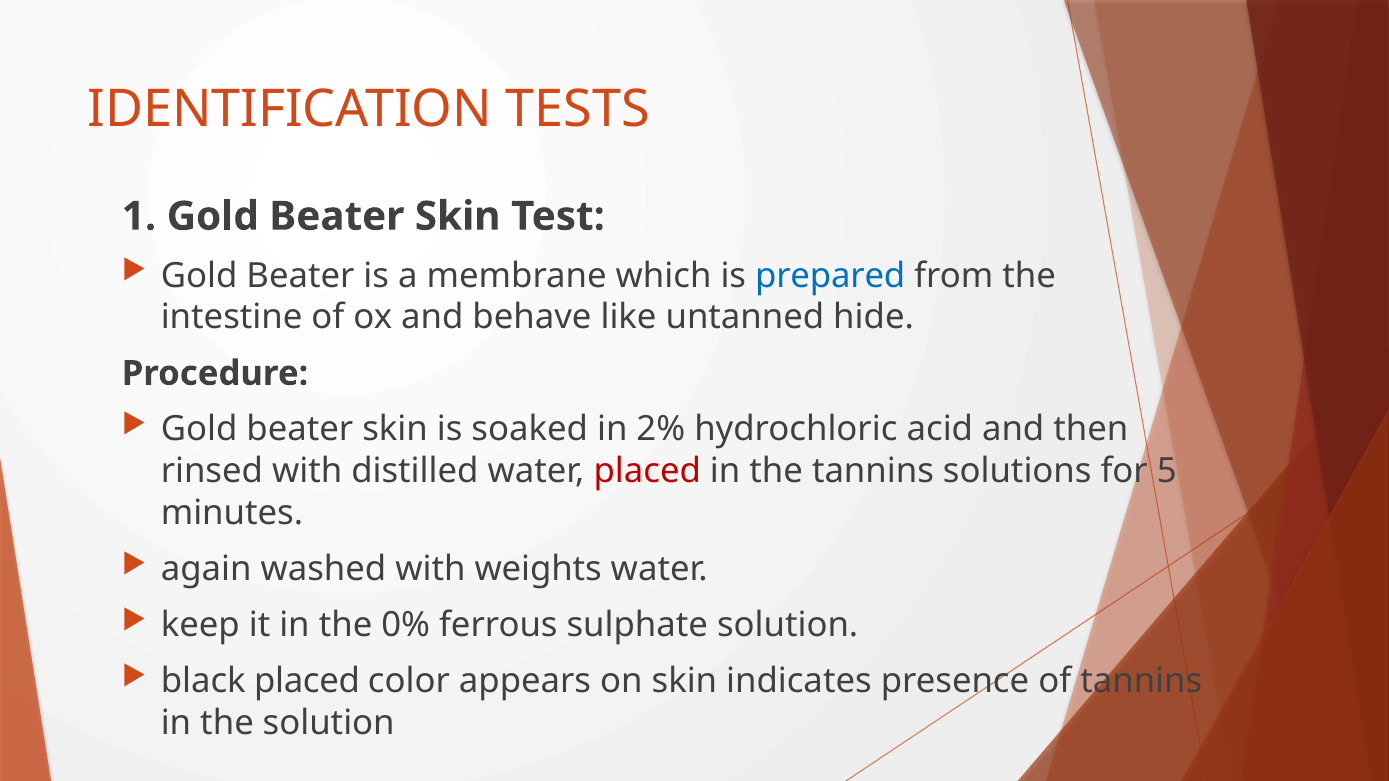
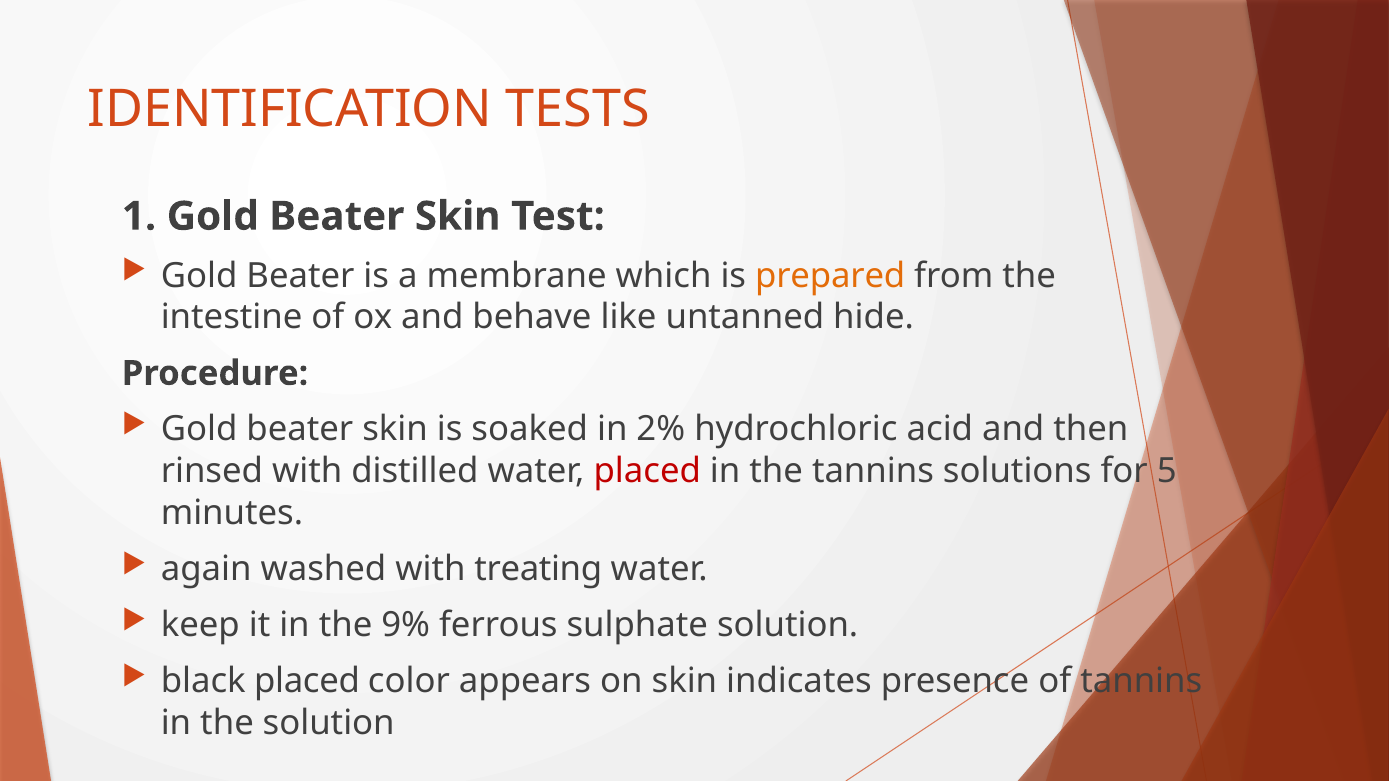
prepared colour: blue -> orange (830, 276)
weights: weights -> treating (538, 569)
0%: 0% -> 9% (406, 625)
